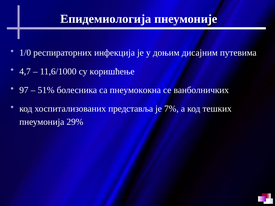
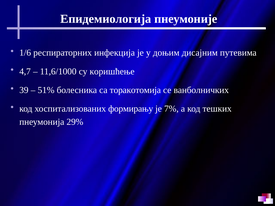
1/0: 1/0 -> 1/6 (25, 53)
97: 97 -> 39 (24, 90)
пнеумококна: пнеумококна -> торакотомија (135, 90)
представља: представља -> формирању (131, 109)
